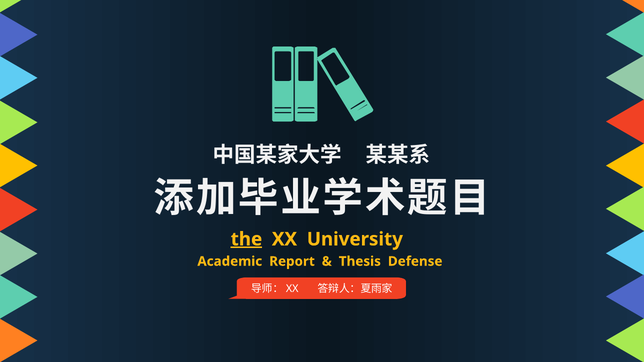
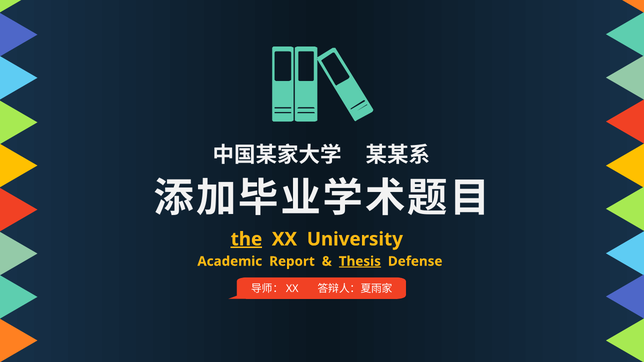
Thesis underline: none -> present (360, 262)
